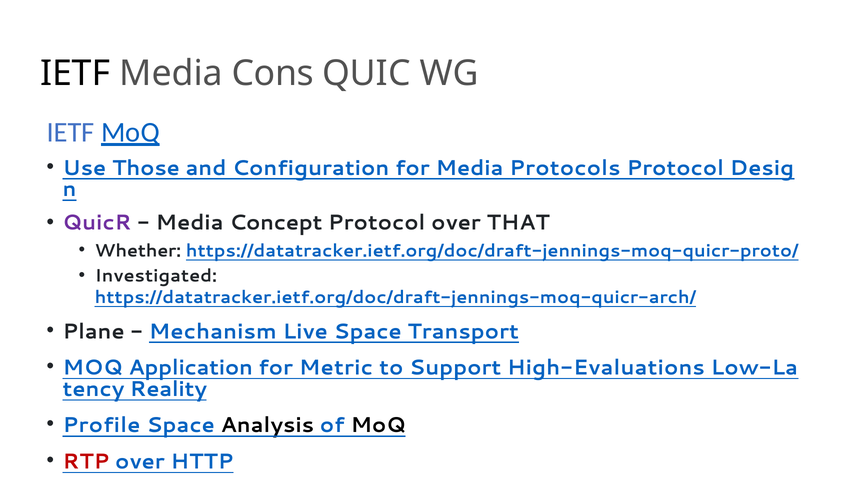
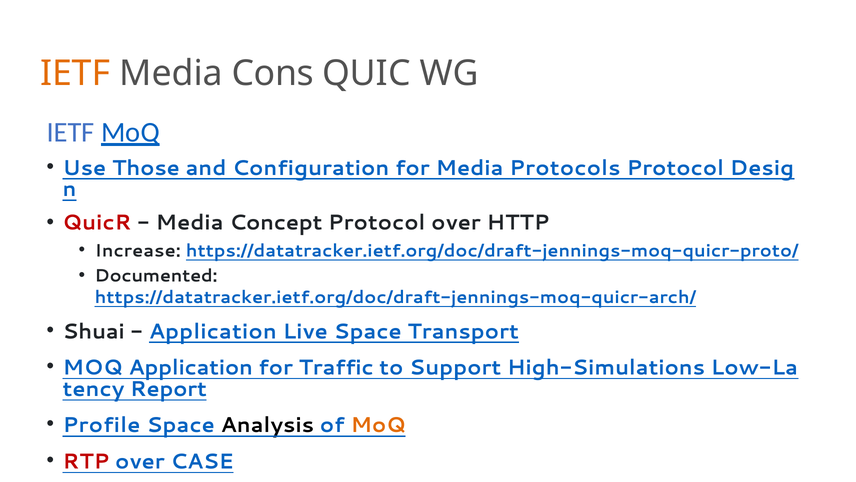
IETF colour: black -> orange (75, 73)
QuicR colour: purple -> red (97, 222)
THAT: THAT -> HTTP (518, 222)
Whether: Whether -> Increase (138, 251)
Investigated: Investigated -> Documented (156, 275)
Plane: Plane -> Shuai (94, 331)
Mechanism: Mechanism -> Application (213, 331)
Metric: Metric -> Traffic (336, 367)
High-Evaluations: High-Evaluations -> High-Simulations (606, 367)
Reality: Reality -> Report (168, 389)
MoQ colour: black -> orange (378, 425)
HTTP: HTTP -> CASE (202, 461)
